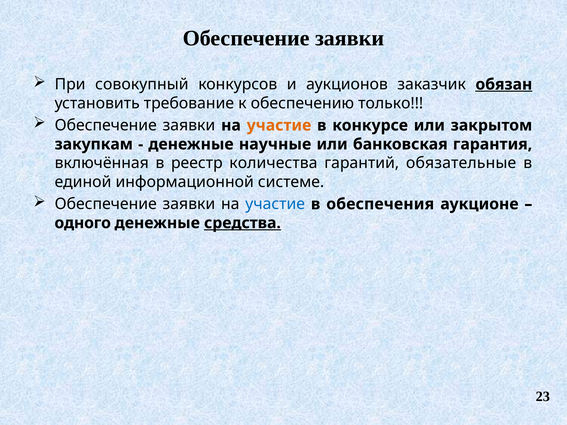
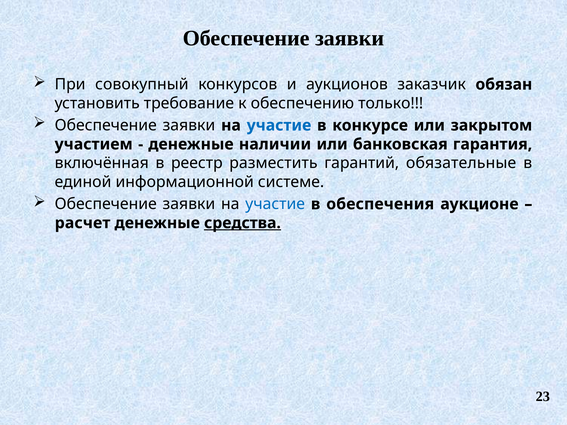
обязан underline: present -> none (504, 84)
участие colour: orange -> blue (279, 125)
закупкам: закупкам -> участием (94, 144)
научные: научные -> наличии (275, 144)
количества: количества -> разместить (273, 163)
одного: одного -> расчет (83, 223)
